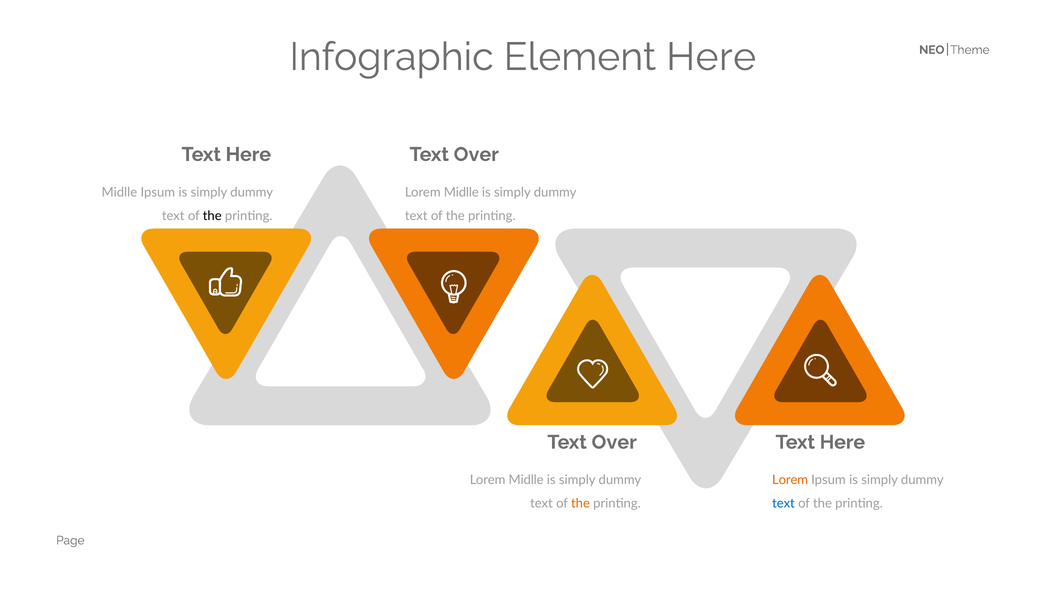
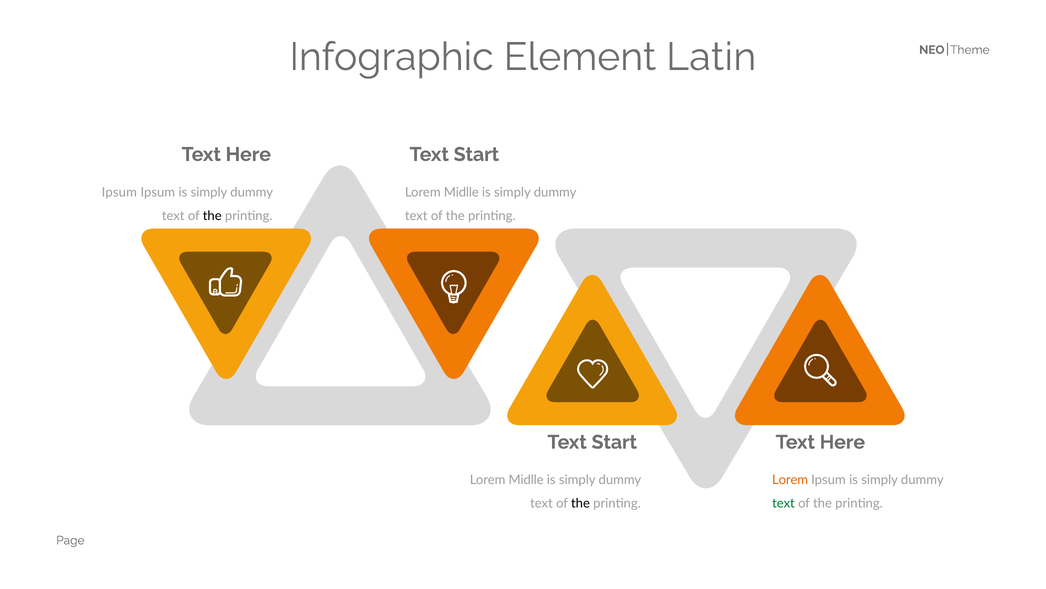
Element Here: Here -> Latin (711, 57)
Over: Over -> Start (476, 154)
Midlle: Midlle -> Ipsum (119, 192)
Over: Over -> Start (614, 442)
the colour: orange -> black (580, 503)
text colour: blue -> green (783, 503)
